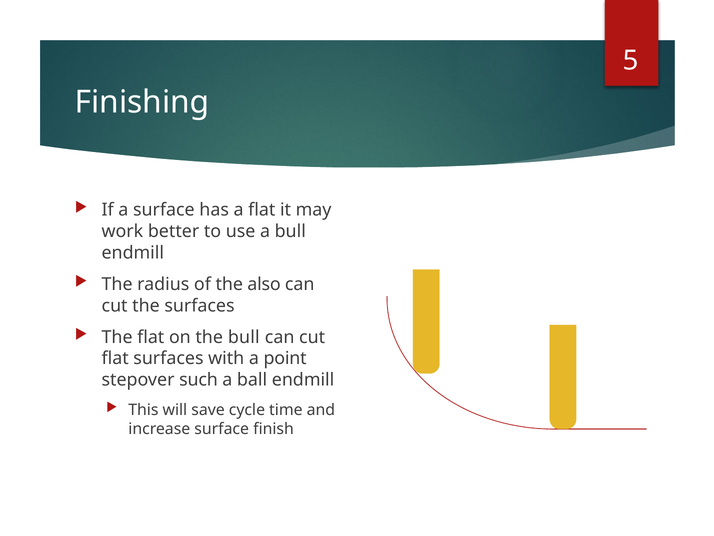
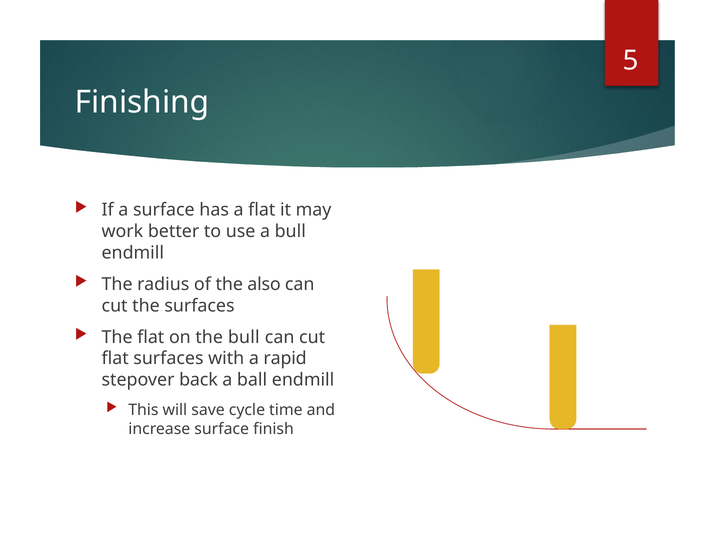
point: point -> rapid (285, 358)
such: such -> back (198, 380)
